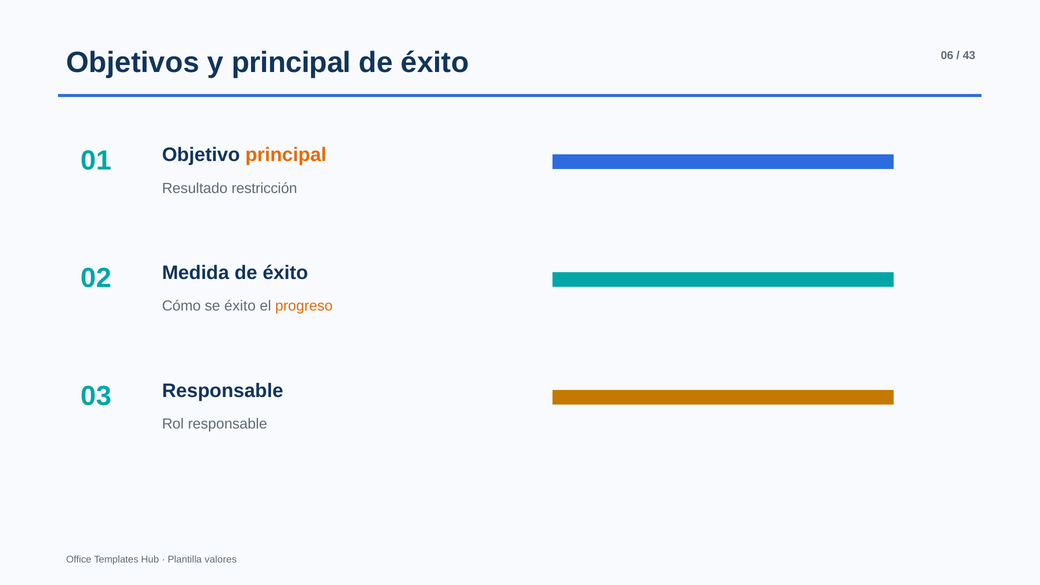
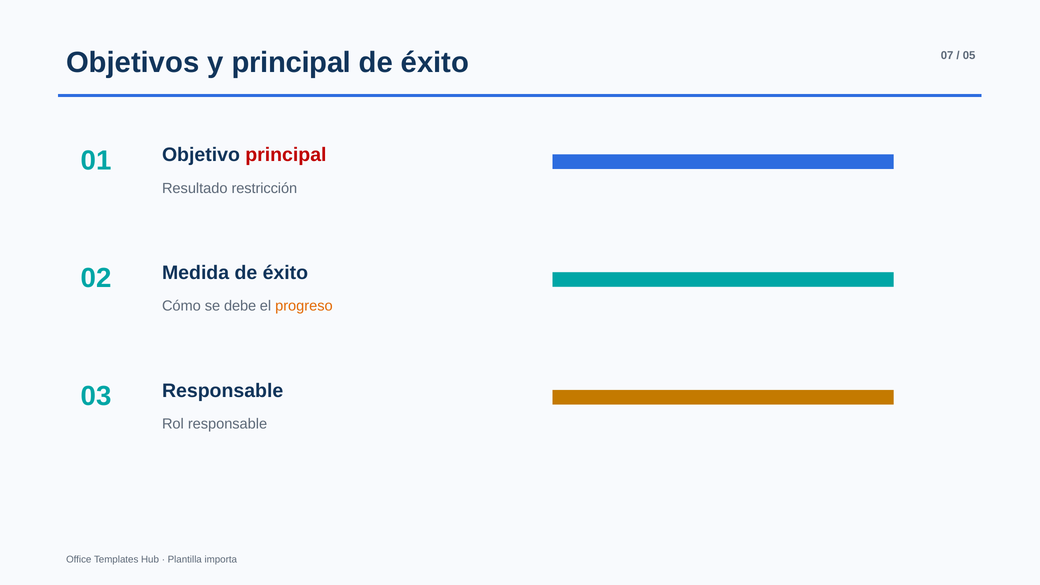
06: 06 -> 07 (947, 55)
43: 43 -> 05 (969, 55)
principal colour: orange -> red (286, 155)
se éxito: éxito -> debe (240, 306)
valores: valores -> importa (221, 560)
